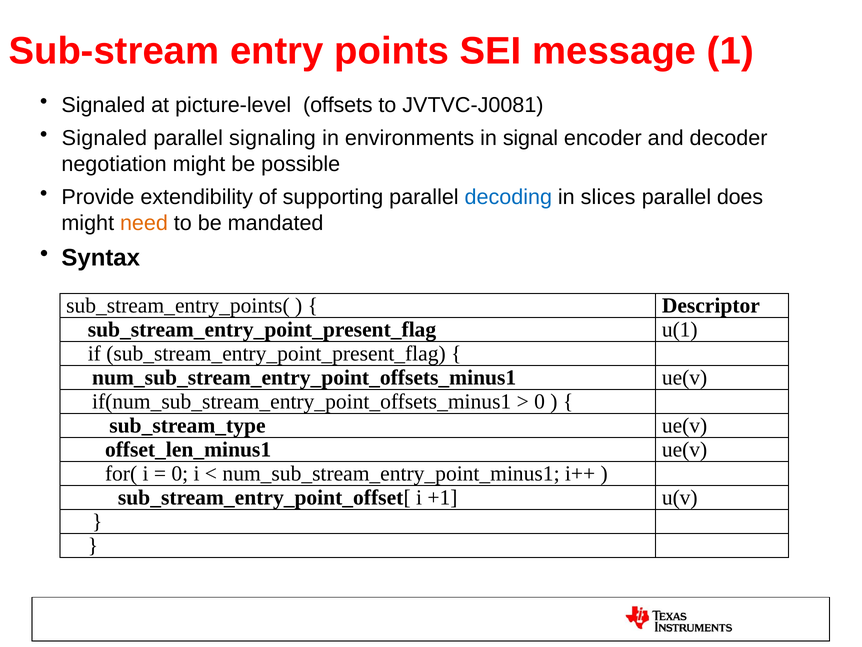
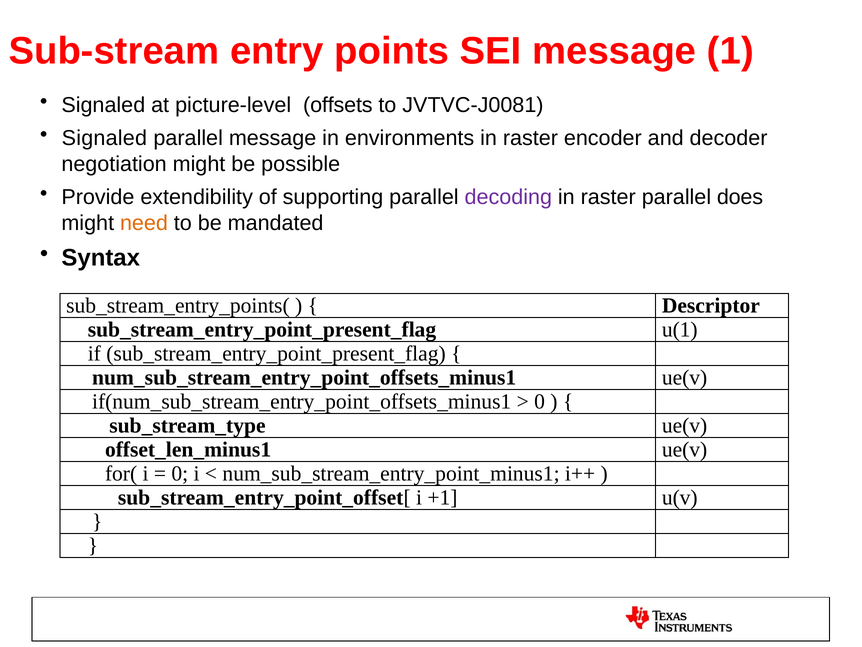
parallel signaling: signaling -> message (273, 138)
environments in signal: signal -> raster (530, 138)
decoding colour: blue -> purple (508, 197)
slices: slices -> raster (608, 197)
